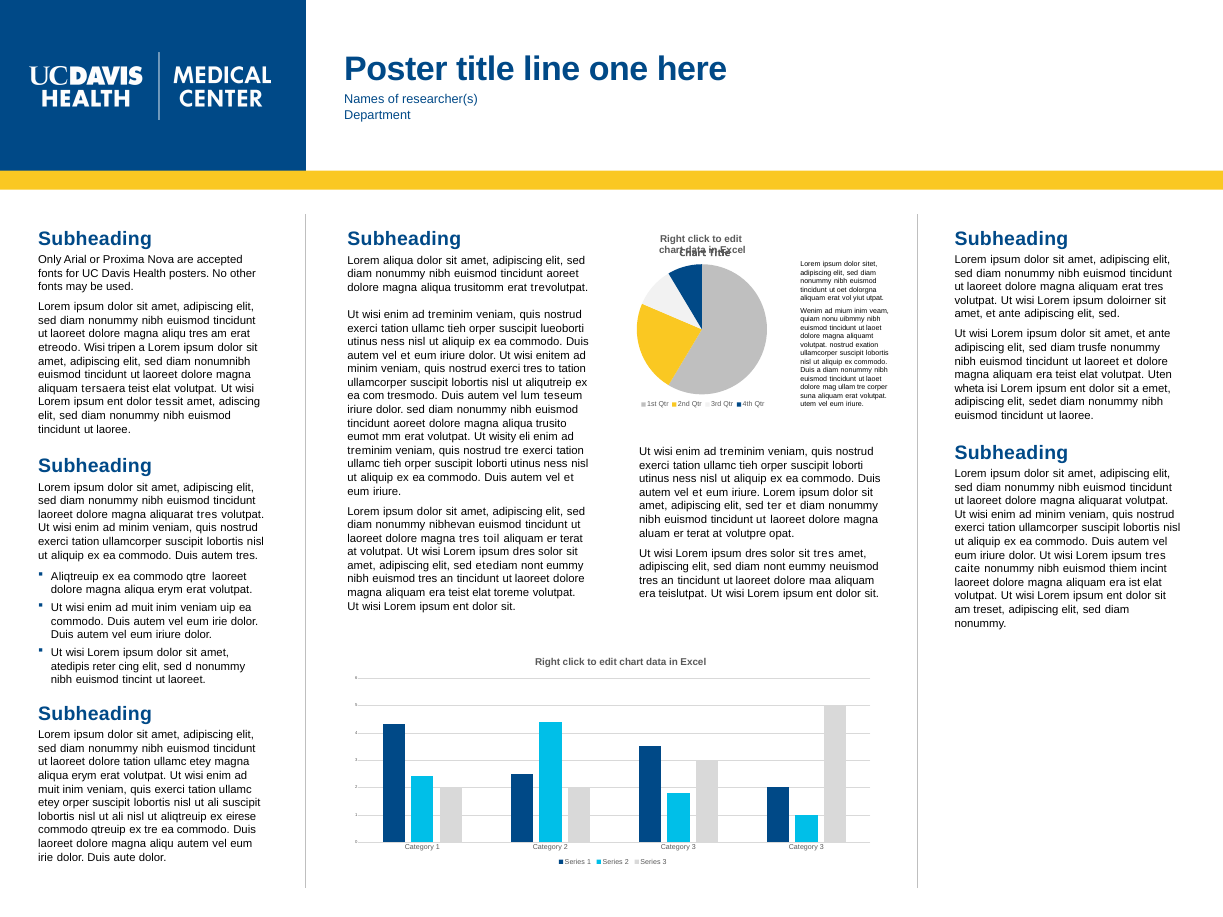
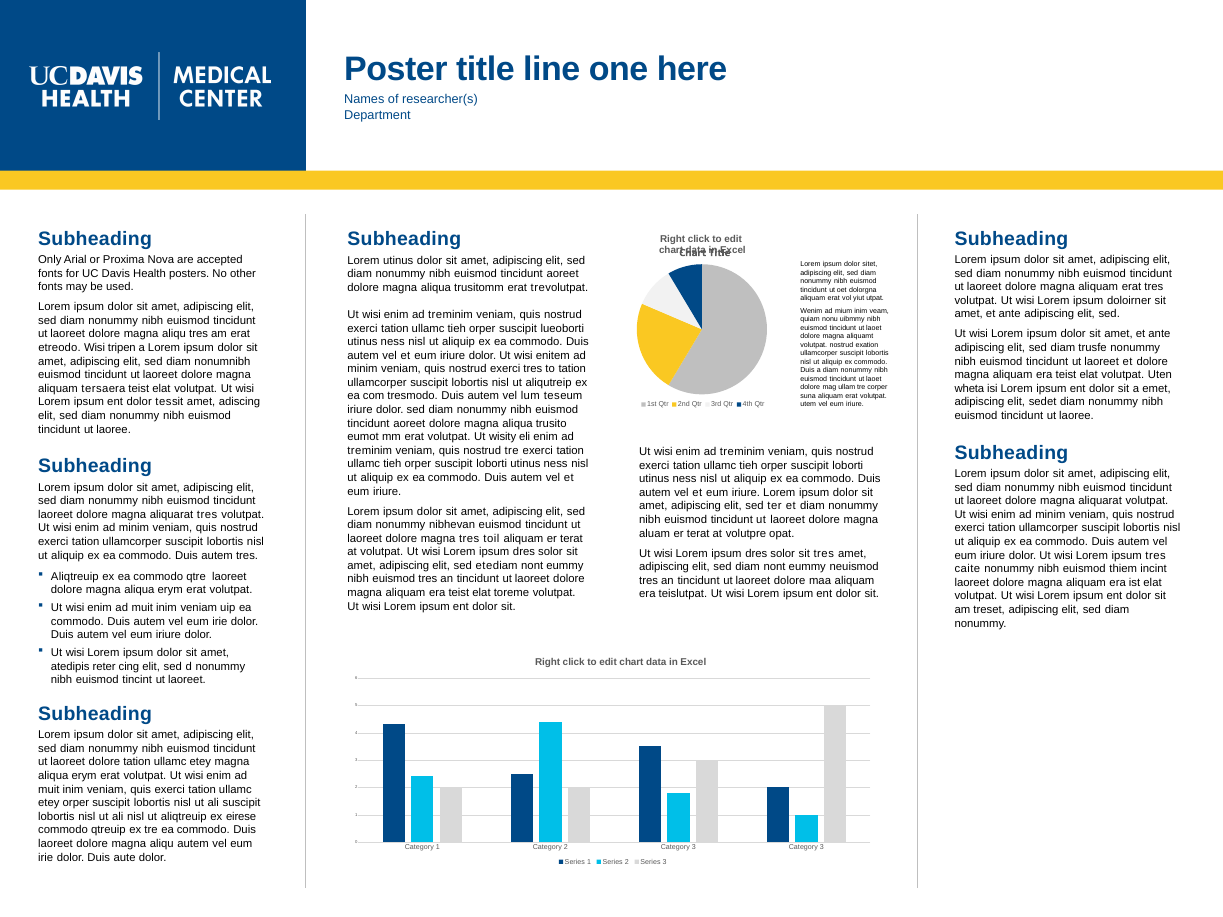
Lorem aliqua: aliqua -> utinus (398, 260)
